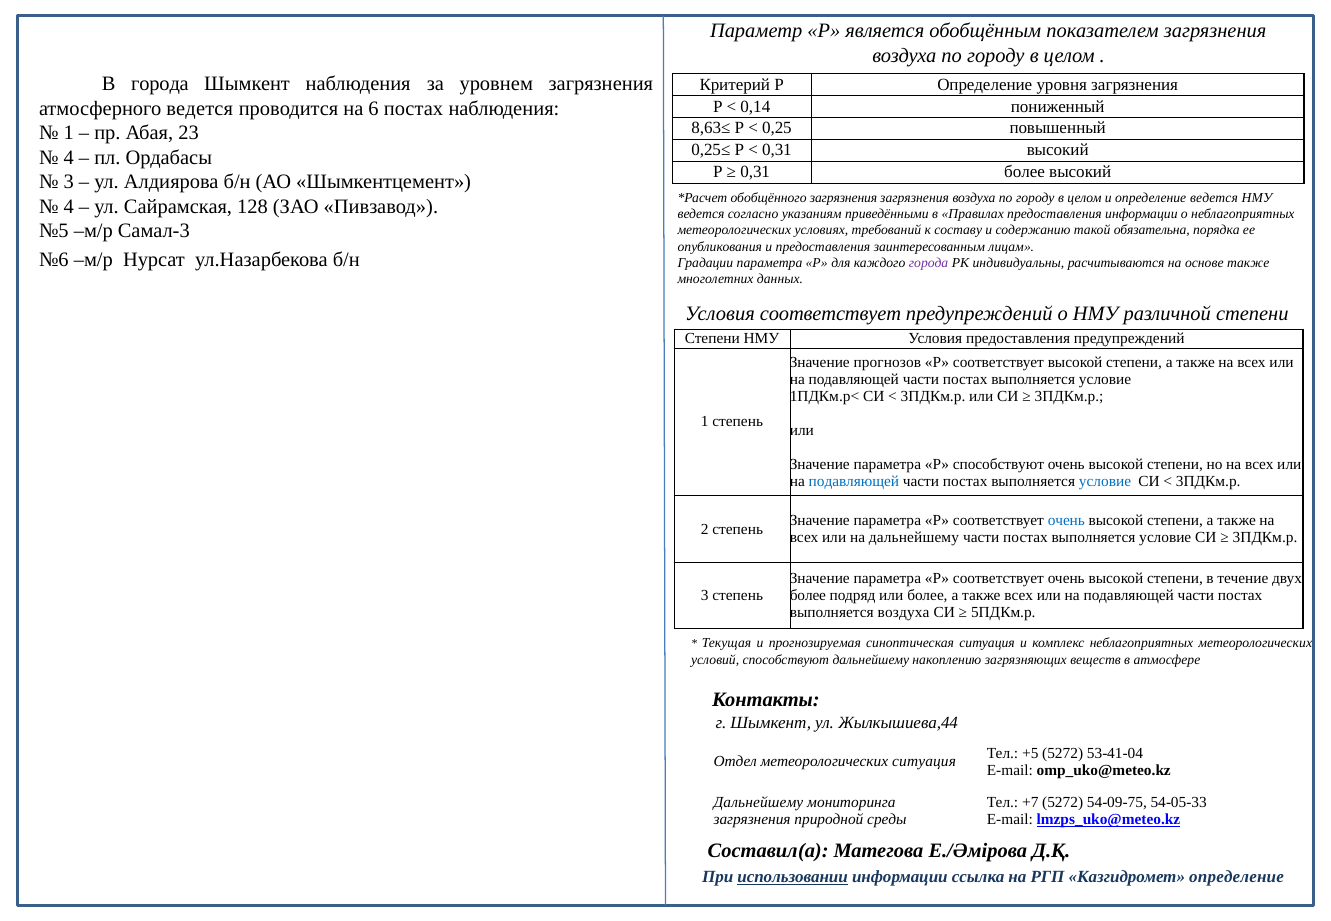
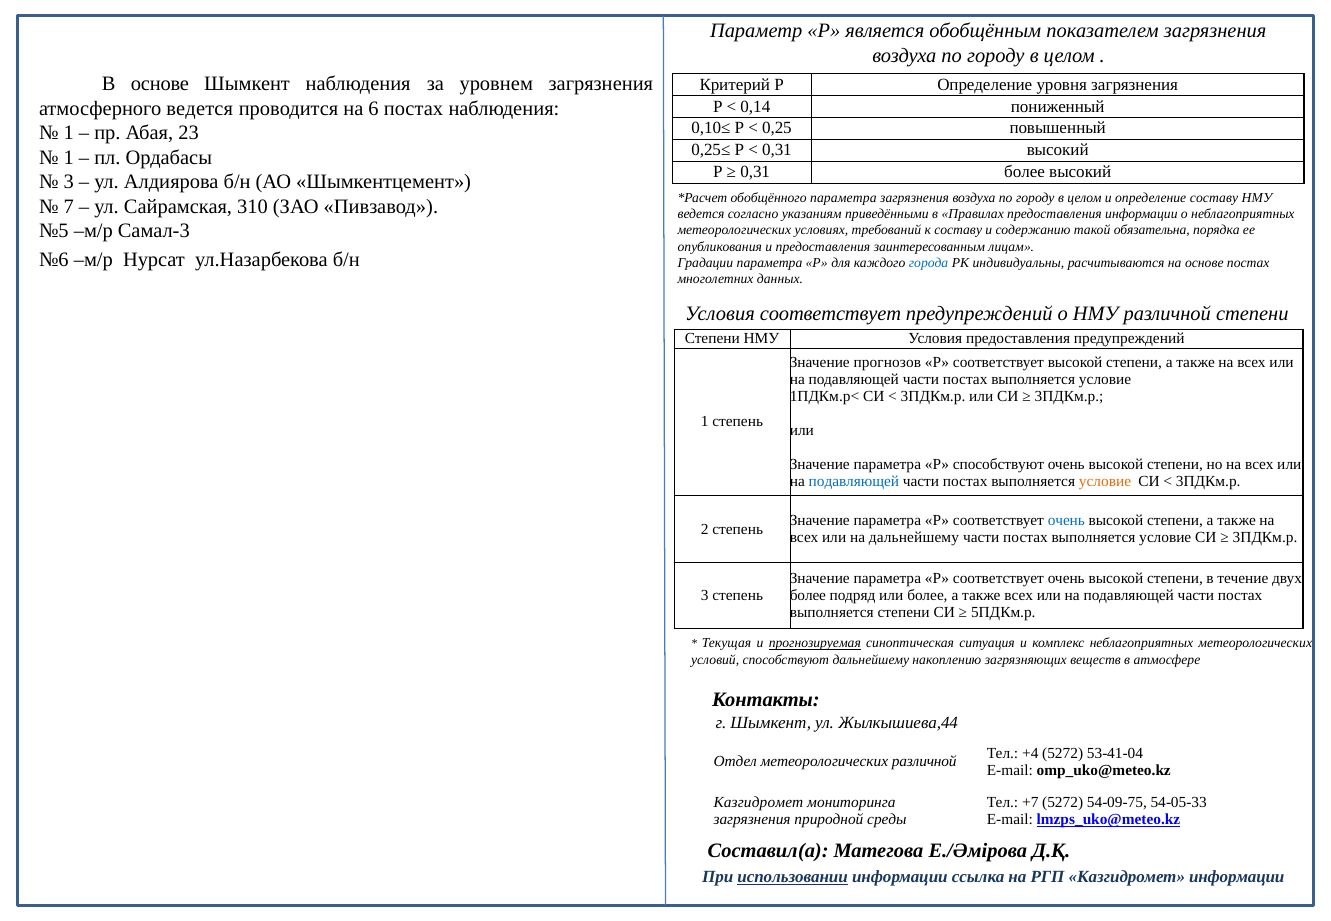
В города: города -> основе (160, 84)
8,63≤: 8,63≤ -> 0,10≤ (711, 128)
4: 4 -> 1 (69, 158)
обобщённого загрязнения: загрязнения -> параметра (843, 198)
определение ведется: ведется -> составу (1214, 198)
4: 4 -> 7 (69, 207)
128: 128 -> 310 (253, 207)
города colour: purple -> blue (929, 263)
основе также: также -> постах (1248, 263)
условие colour: blue -> orange (1105, 482)
выполняется воздуха: воздуха -> степени (904, 613)
прогнозируемая underline: none -> present (815, 644)
+5: +5 -> +4 (1030, 754)
метеорологических ситуация: ситуация -> различной (924, 762)
Дальнейшему: Дальнейшему -> Казгидромет (758, 803)
Казгидромет определение: определение -> информации (1237, 877)
